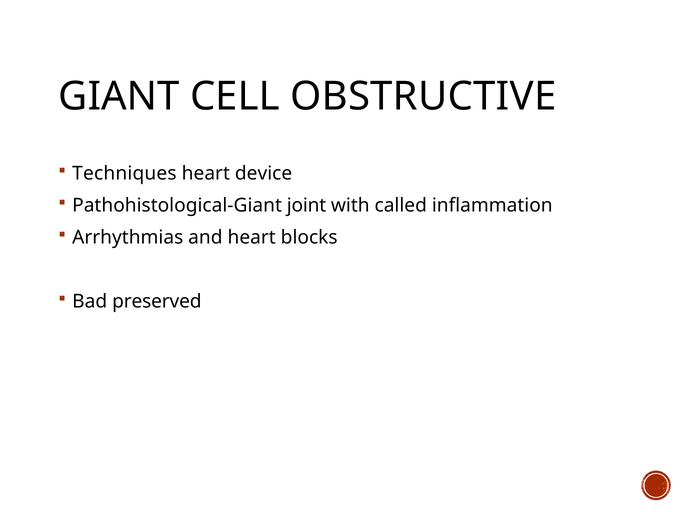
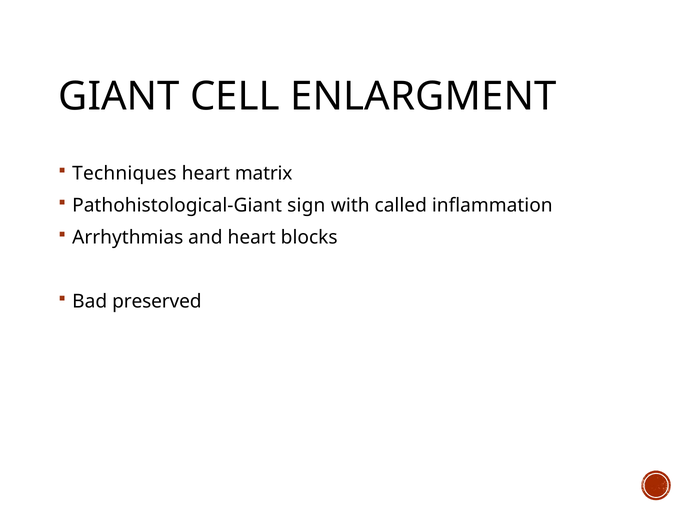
OBSTRUCTIVE: OBSTRUCTIVE -> ENLARGMENT (423, 97)
device: device -> matrix (264, 173)
joint: joint -> sign (306, 205)
